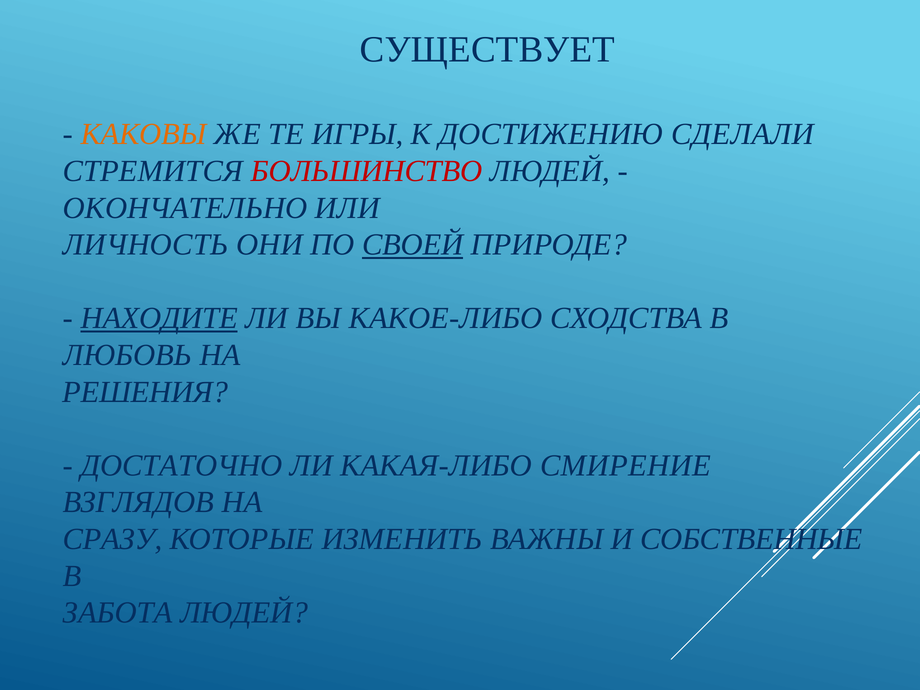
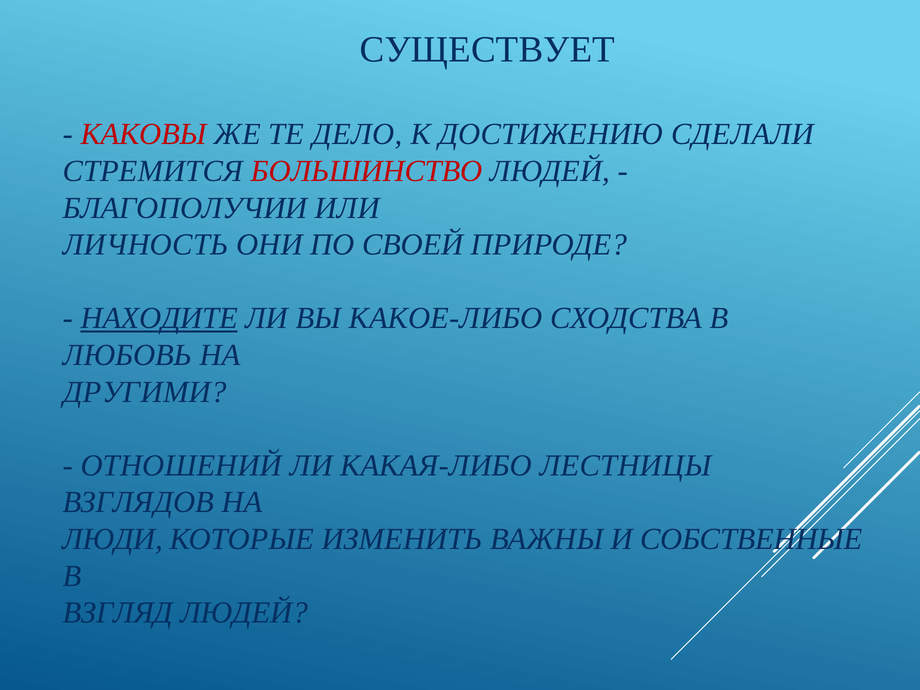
КАКОВЫ colour: orange -> red (144, 134)
ИГРЫ: ИГРЫ -> ДЕЛО (357, 134)
ОКОНЧАТЕЛЬНО: ОКОНЧАТЕЛЬНО -> БЛАГОПОЛУЧИИ (185, 208)
СВОЕЙ underline: present -> none (413, 245)
РЕШЕНИЯ: РЕШЕНИЯ -> ДРУГИМИ (145, 392)
ДОСТАТОЧНО: ДОСТАТОЧНО -> ОТНОШЕНИЙ (181, 465)
СМИРЕНИЕ: СМИРЕНИЕ -> ЛЕСТНИЦЫ (626, 465)
СРАЗУ: СРАЗУ -> ЛЮДИ (113, 539)
ЗАБОТА: ЗАБОТА -> ВЗГЛЯД (118, 613)
